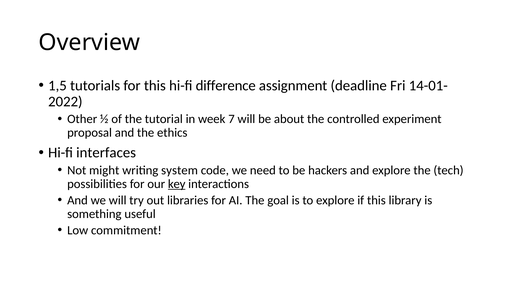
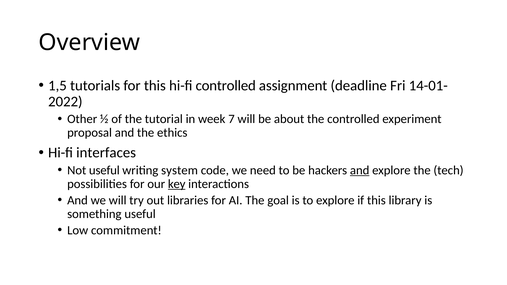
hi-fi difference: difference -> controlled (226, 86)
Not might: might -> useful (104, 170)
and underline: none -> present (360, 170)
